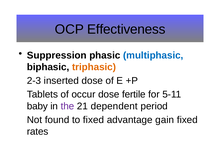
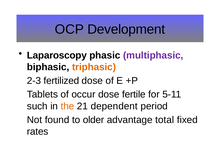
Effectiveness: Effectiveness -> Development (126, 29)
Suppression: Suppression -> Laparoscopy (57, 55)
multiphasic colour: blue -> purple (153, 55)
inserted: inserted -> fertilized (61, 81)
baby: baby -> such (37, 106)
the colour: purple -> orange (67, 106)
to fixed: fixed -> older (94, 120)
gain: gain -> total (165, 120)
